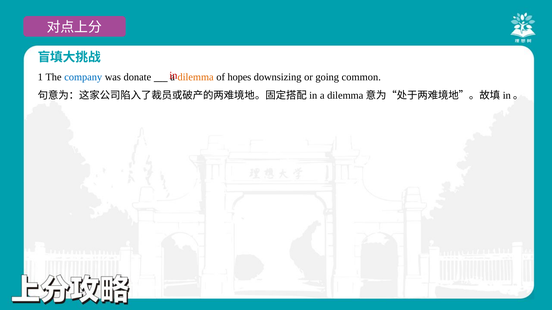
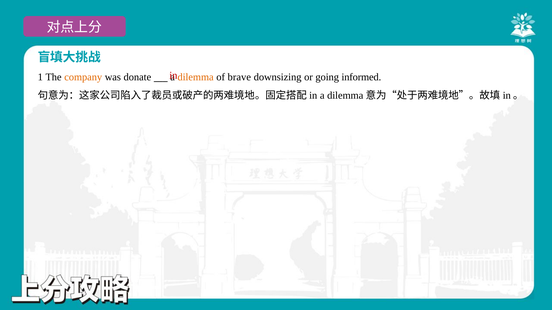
company colour: blue -> orange (83, 77)
hopes: hopes -> brave (239, 77)
common: common -> informed (361, 77)
